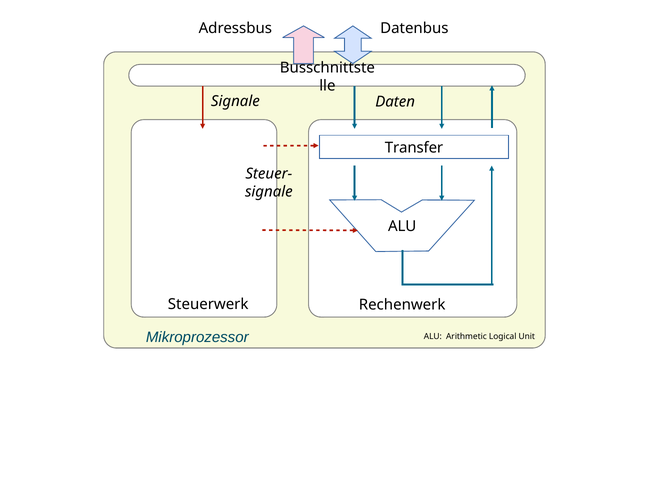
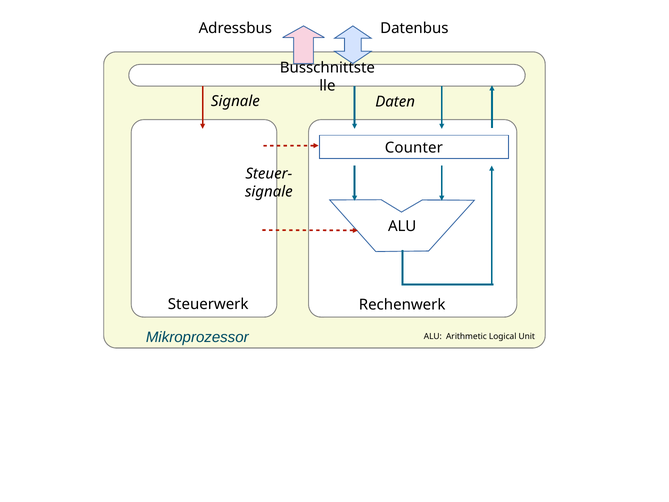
Transfer: Transfer -> Counter (414, 148)
